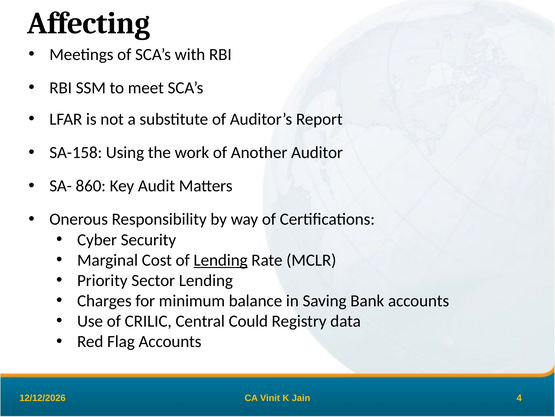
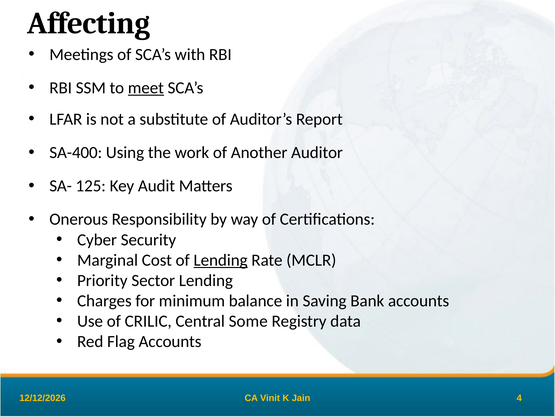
meet underline: none -> present (146, 88)
SA-158: SA-158 -> SA-400 (76, 152)
860: 860 -> 125 (91, 186)
Could: Could -> Some (248, 321)
